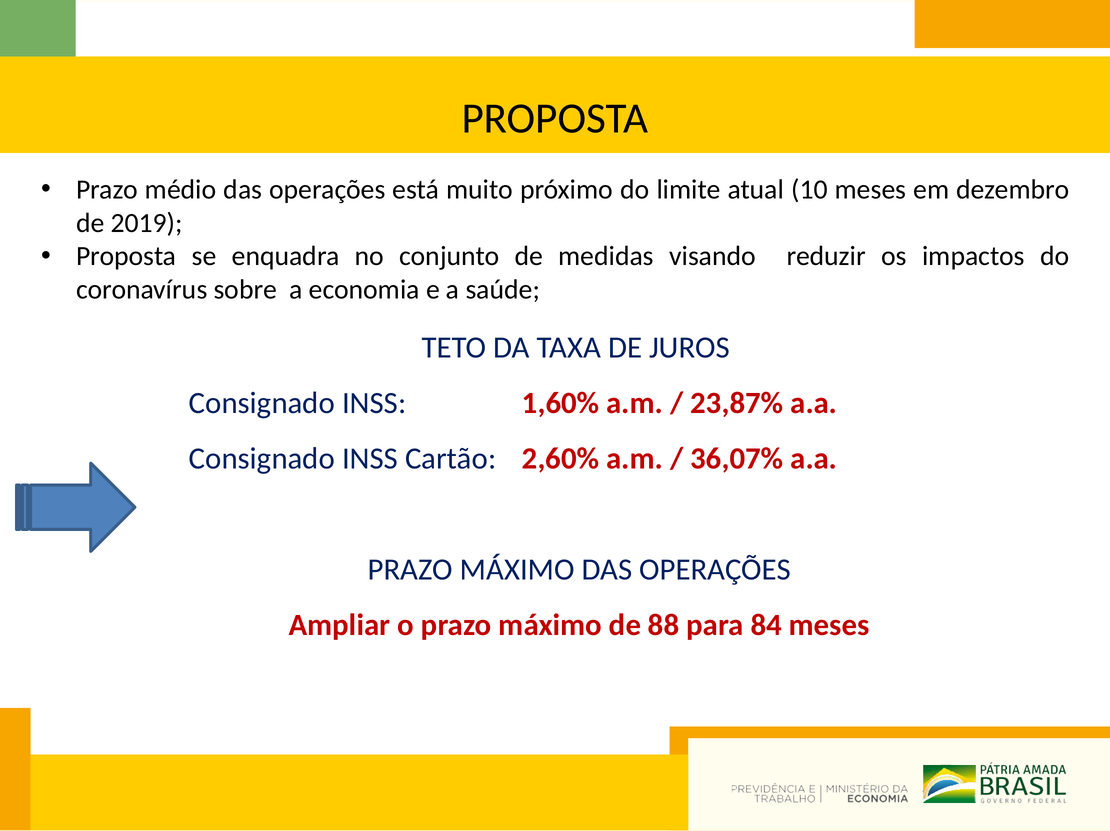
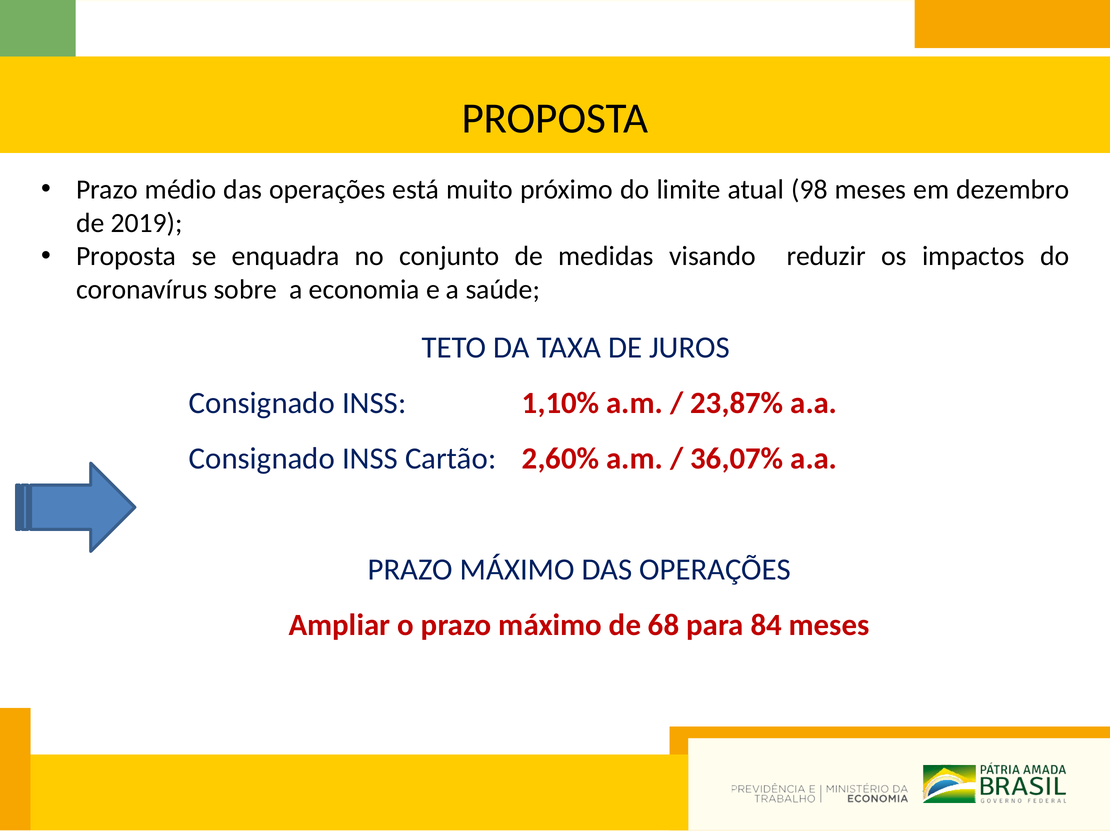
10: 10 -> 98 (809, 190)
1,60%: 1,60% -> 1,10% (561, 403)
88: 88 -> 68 (664, 625)
